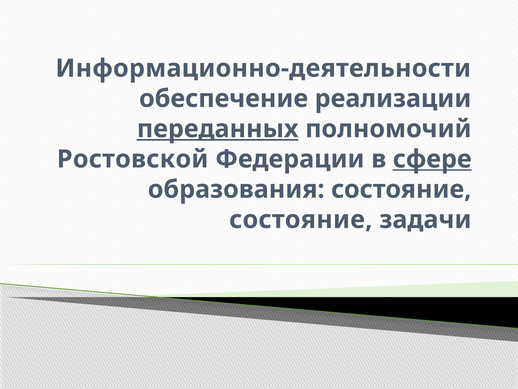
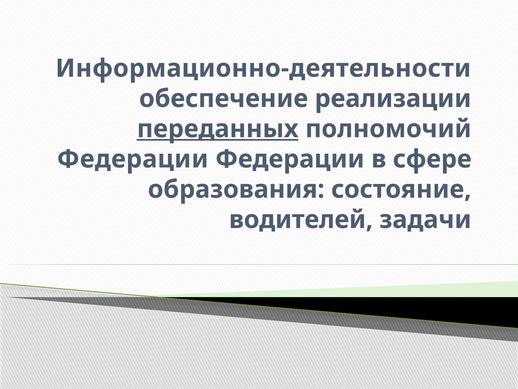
Ростовской: Ростовской -> Федерации (133, 159)
сфере underline: present -> none (432, 159)
состояние: состояние -> водителей (301, 219)
